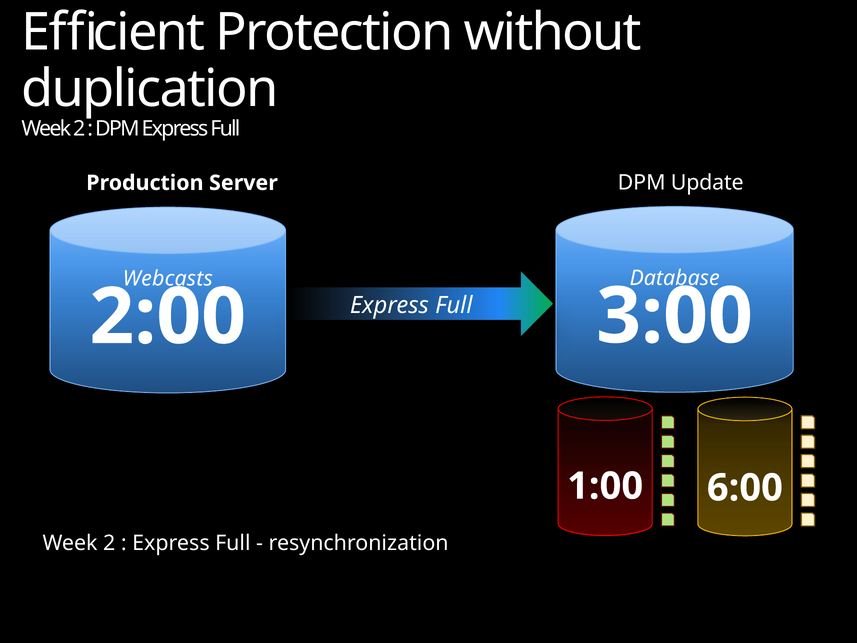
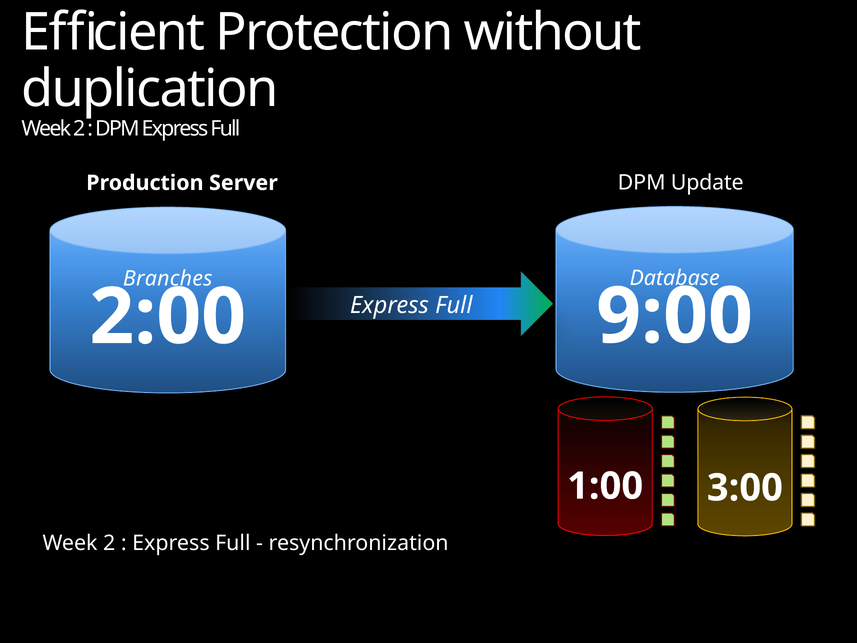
Webcasts: Webcasts -> Branches (168, 279)
3:00: 3:00 -> 9:00 (675, 316)
6:00: 6:00 -> 3:00 (745, 488)
